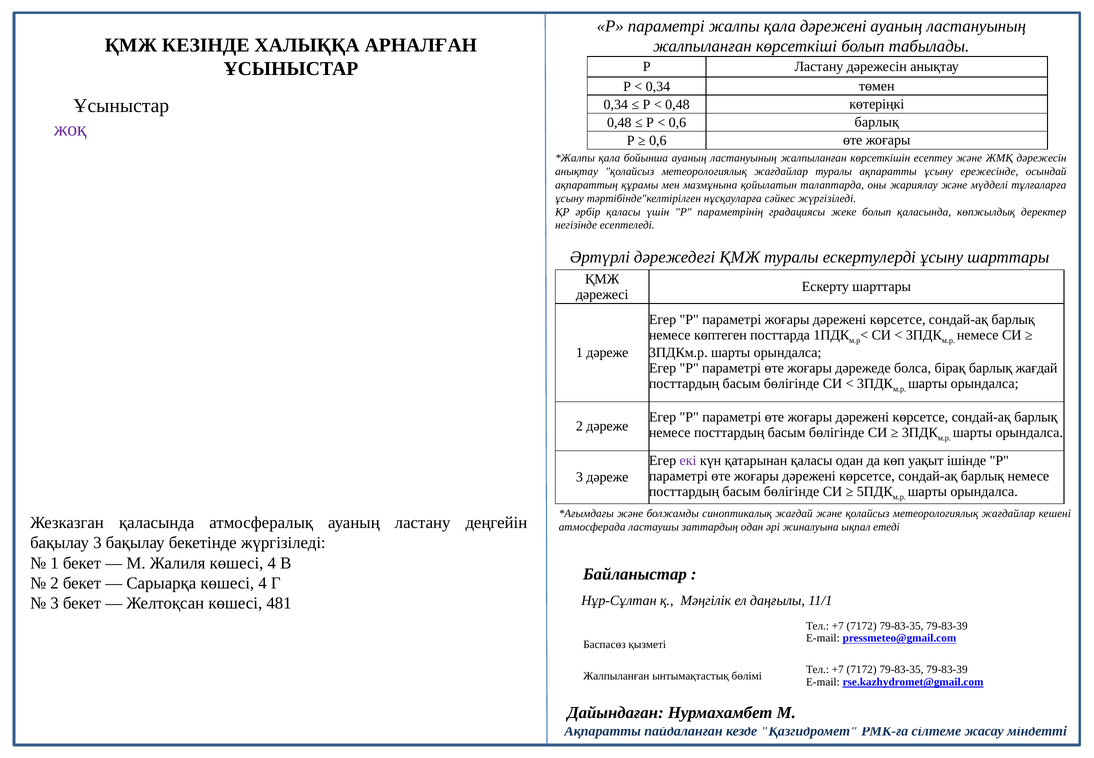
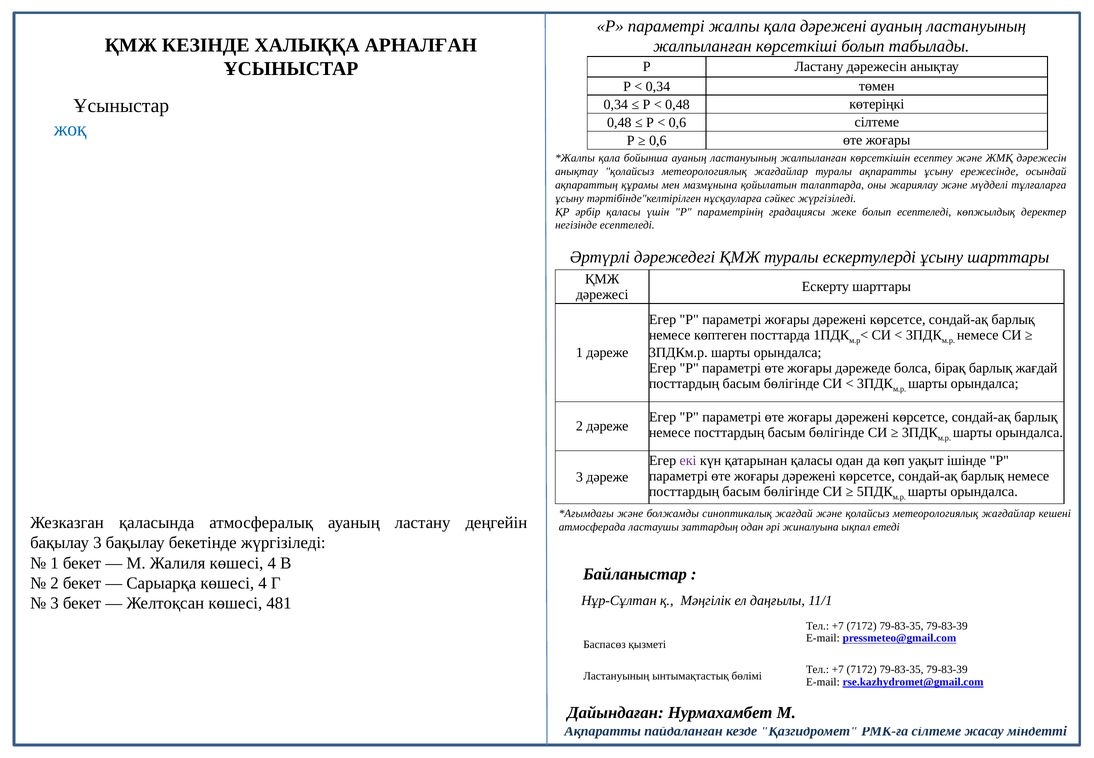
0,6 барлық: барлық -> сілтеме (877, 122)
жоқ colour: purple -> blue (70, 129)
болып қаласында: қаласында -> есептеледі (924, 212)
Жалпыланған: Жалпыланған -> Ластануының (616, 675)
